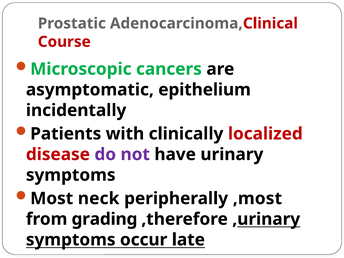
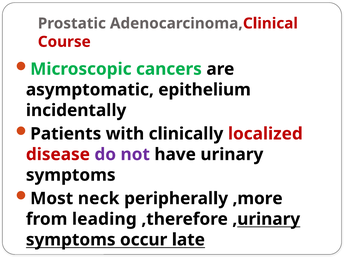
,most: ,most -> ,more (258, 198)
grading: grading -> leading (104, 219)
